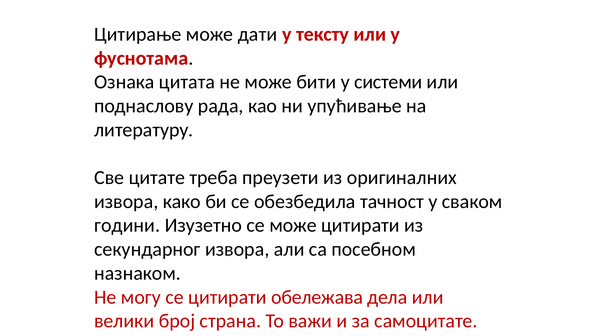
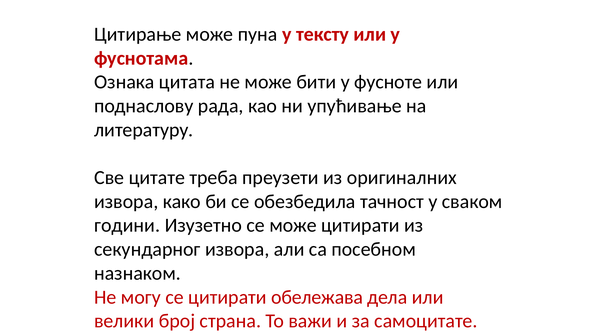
дати: дати -> пуна (258, 34)
системи: системи -> фусноте (388, 82)
